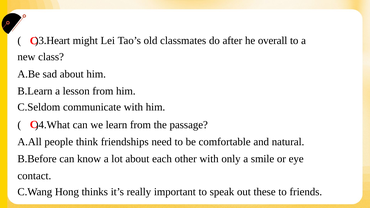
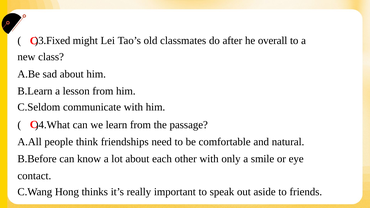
)3.Heart: )3.Heart -> )3.Fixed (53, 41)
these: these -> aside (265, 192)
